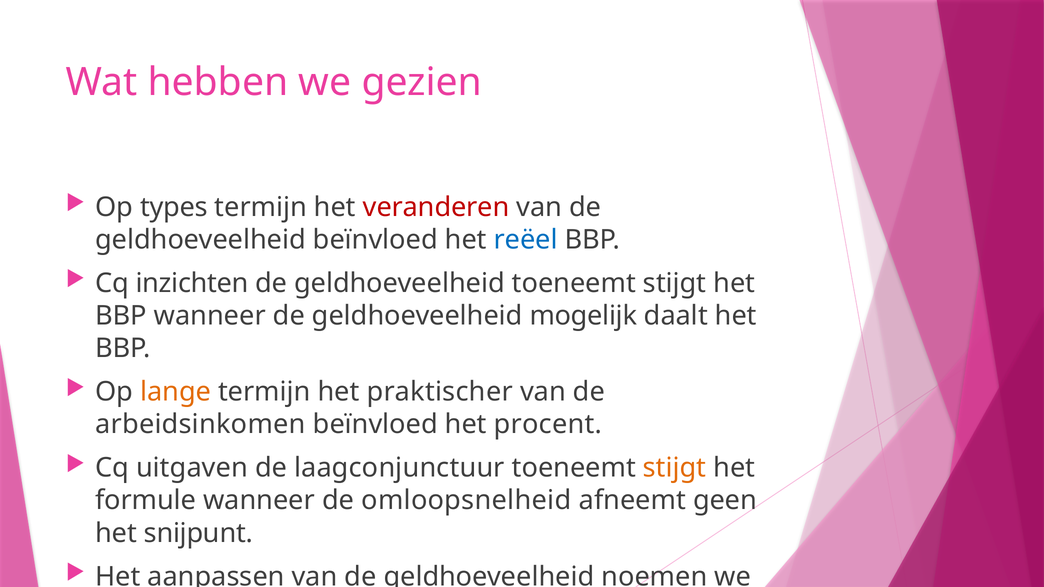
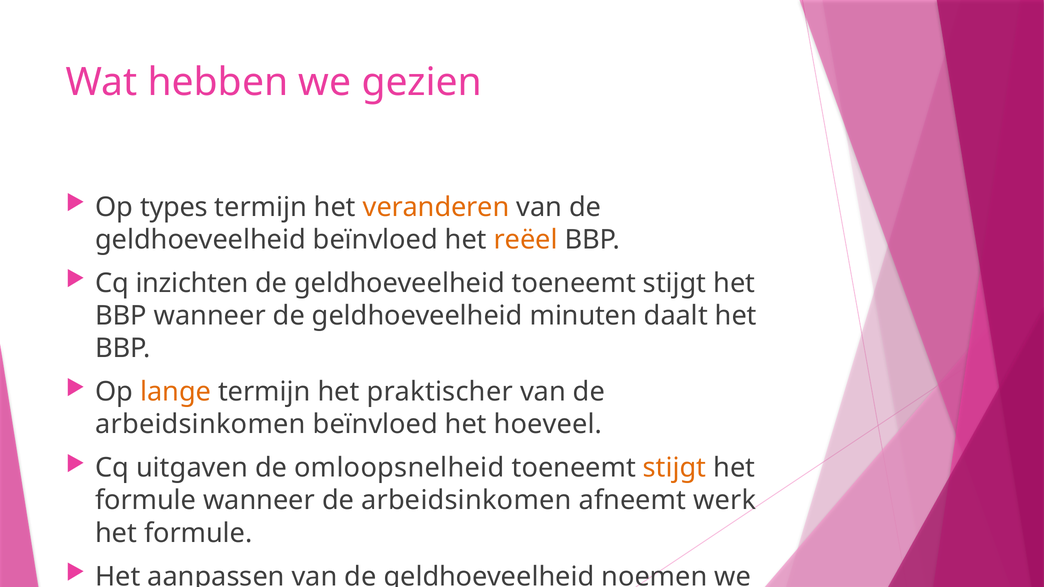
veranderen colour: red -> orange (436, 207)
reëel colour: blue -> orange (526, 240)
mogelijk: mogelijk -> minuten (583, 316)
procent: procent -> hoeveel (548, 425)
laagconjunctuur: laagconjunctuur -> omloopsnelheid (399, 468)
wanneer de omloopsnelheid: omloopsnelheid -> arbeidsinkomen (466, 501)
geen: geen -> werk (725, 501)
snijpunt: snijpunt -> formule (198, 533)
